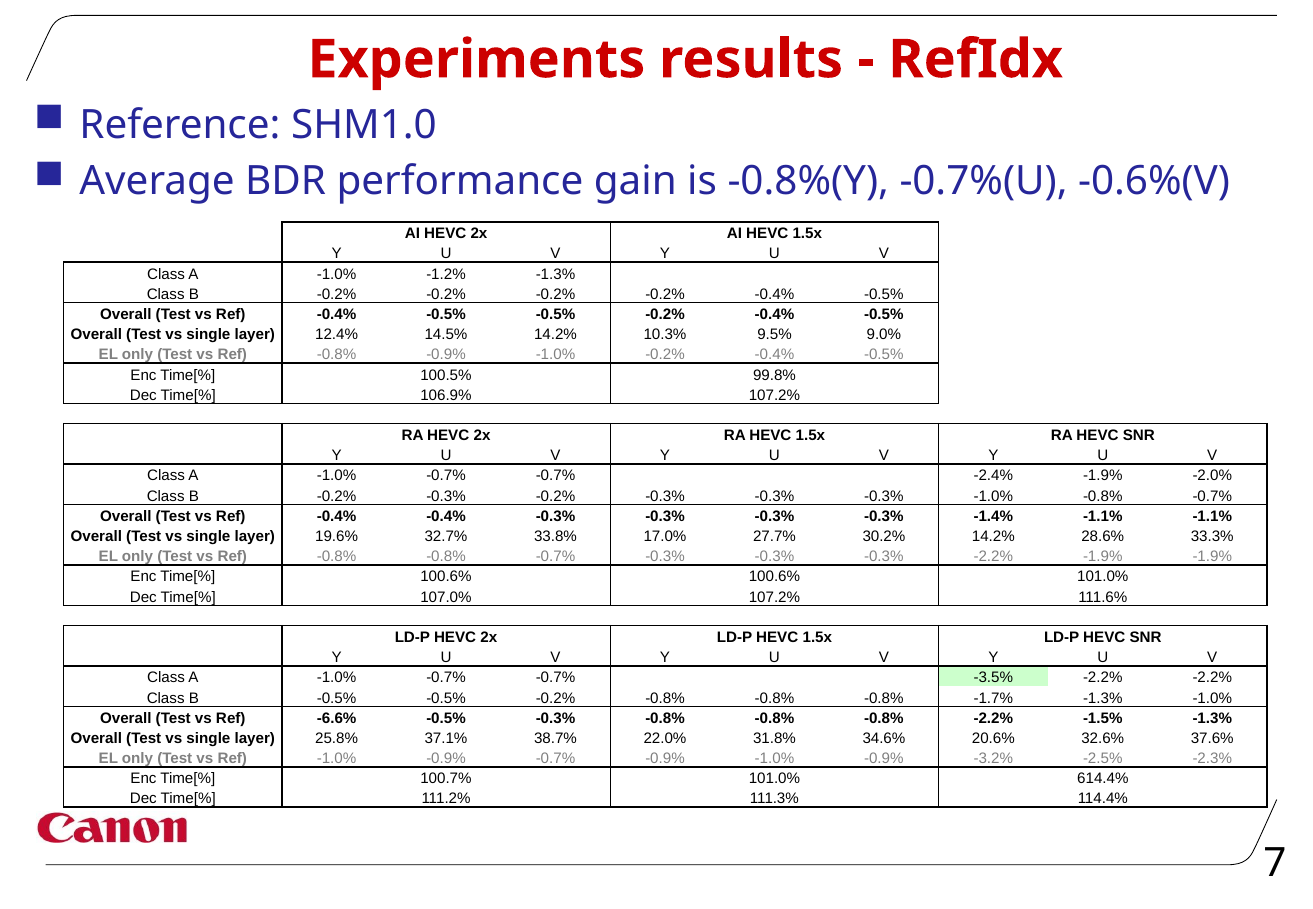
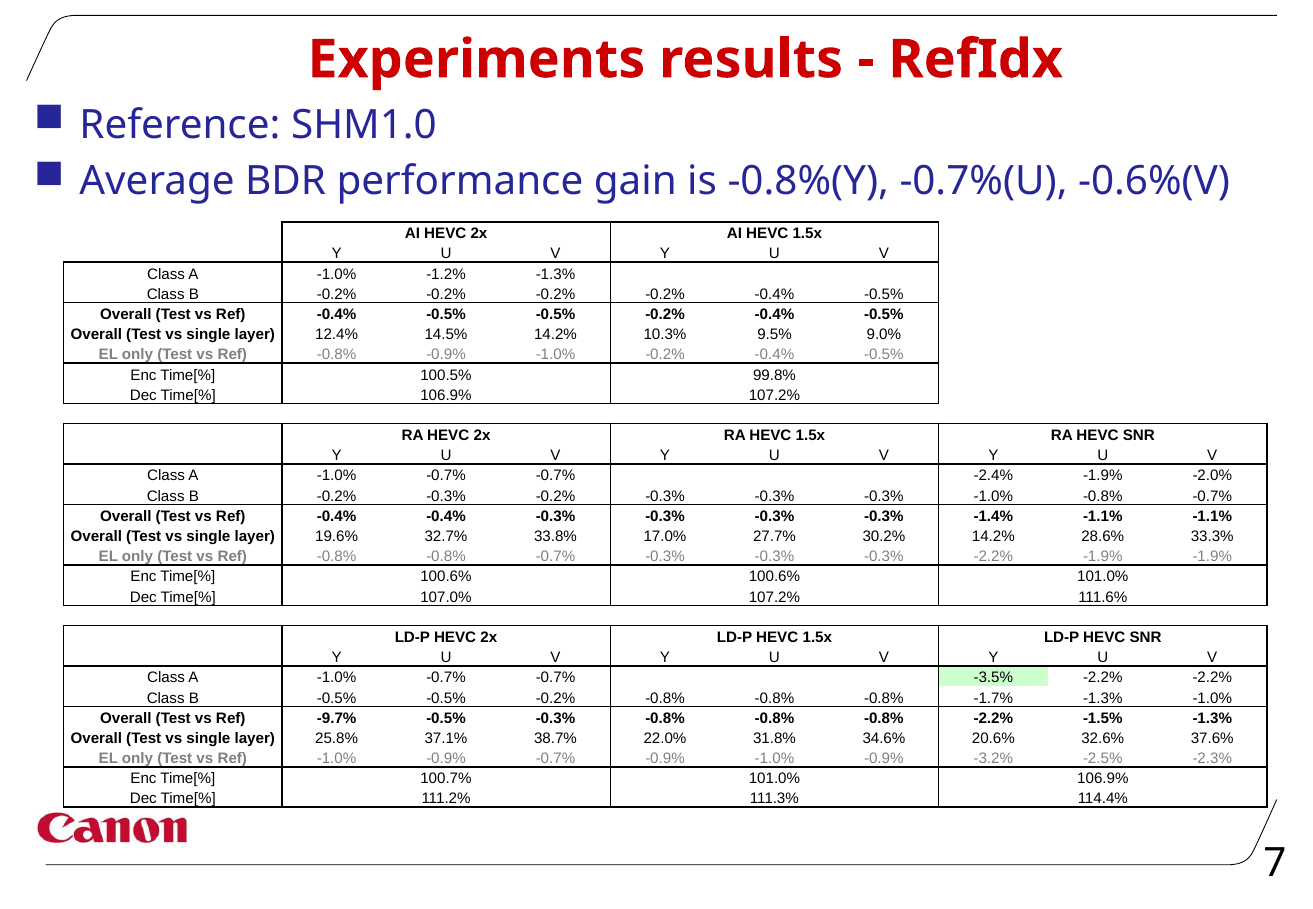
-6.6%: -6.6% -> -9.7% (337, 718)
101.0% 614.4%: 614.4% -> 106.9% (1103, 779)
